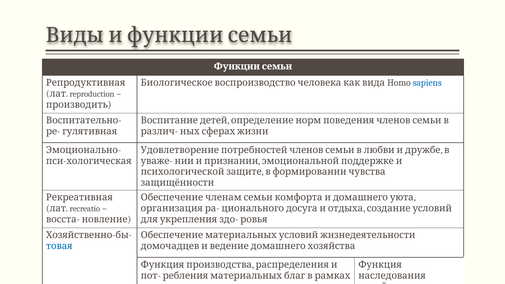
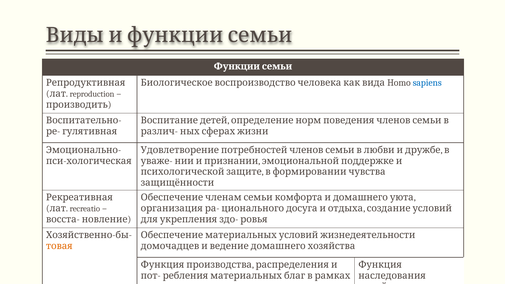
товая colour: blue -> orange (59, 246)
